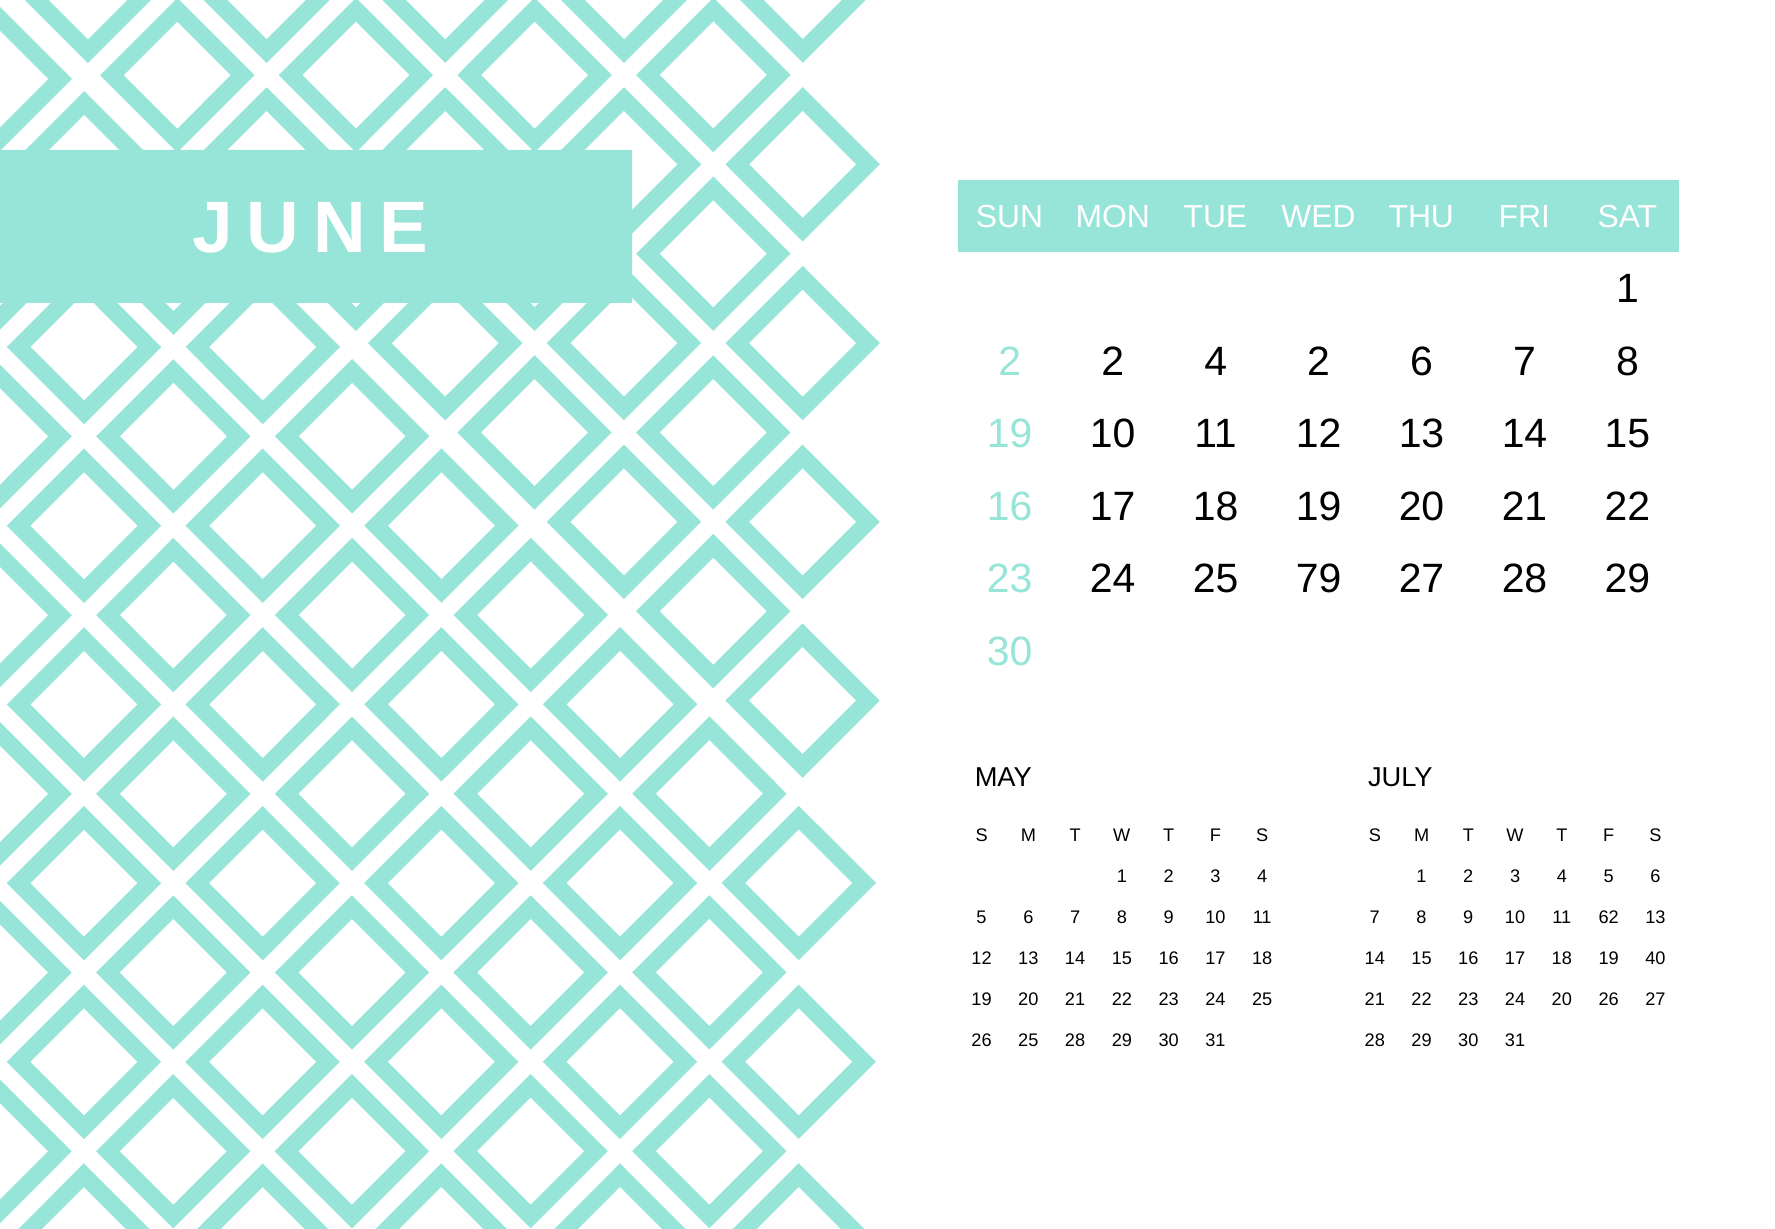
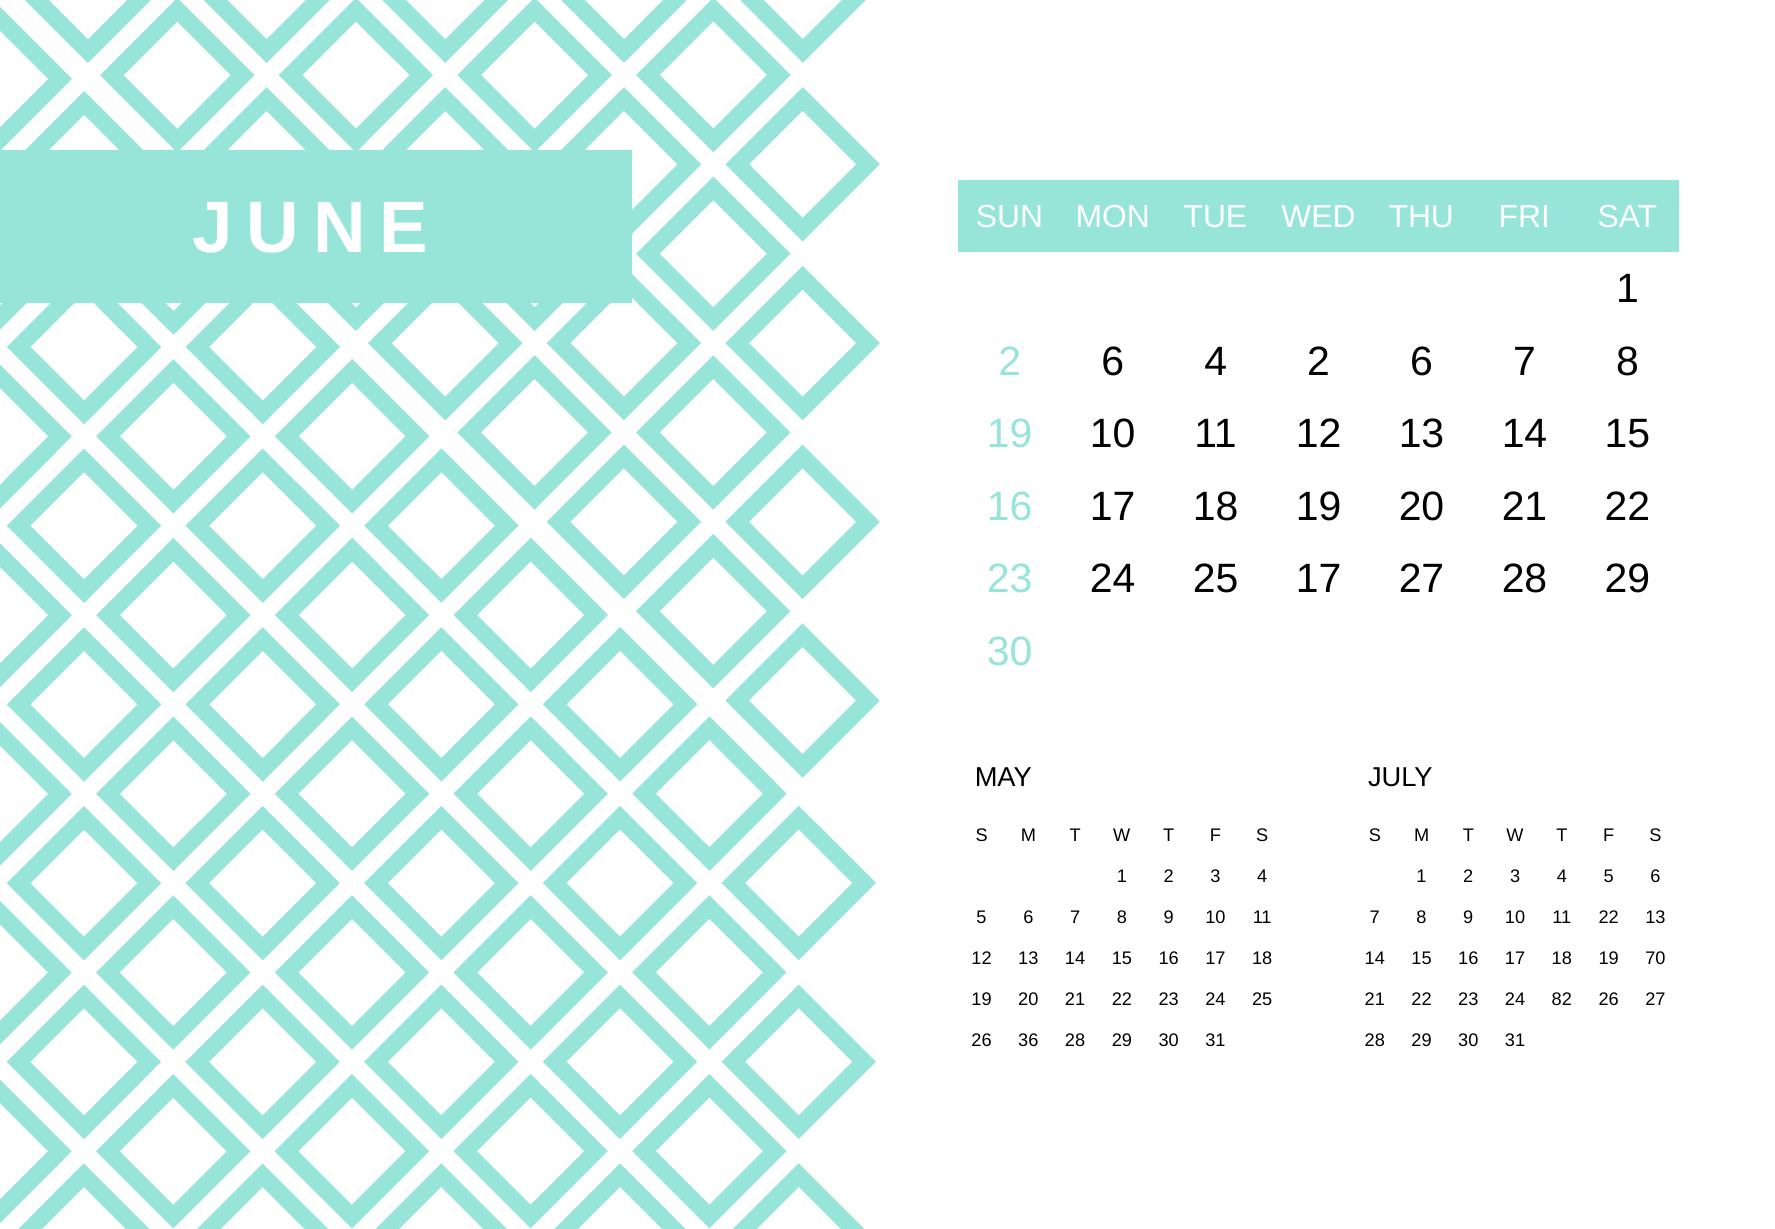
2: 2 -> 6 (1113, 362)
25 79: 79 -> 17 (1319, 579)
11 62: 62 -> 22 (1609, 917)
40: 40 -> 70 (1655, 958)
24 20: 20 -> 82 (1562, 999)
26 25: 25 -> 36 (1028, 1040)
